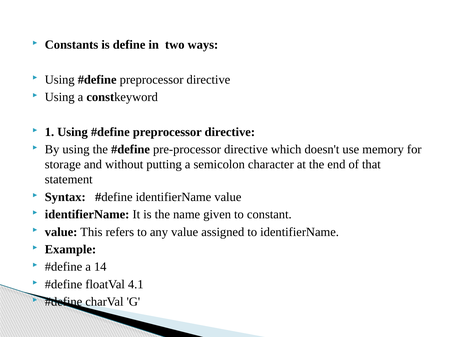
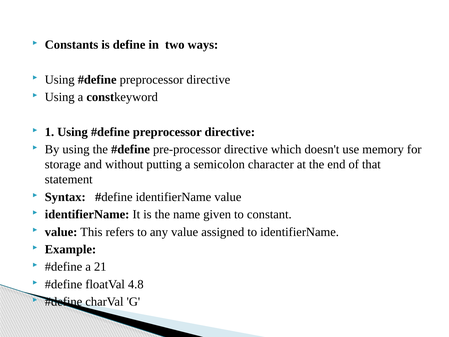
14: 14 -> 21 (100, 267)
4.1: 4.1 -> 4.8 (136, 284)
